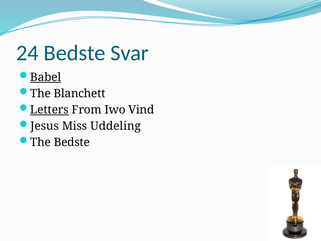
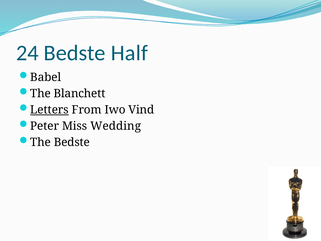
Svar: Svar -> Half (129, 53)
Babel underline: present -> none (46, 77)
Jesus: Jesus -> Peter (45, 126)
Uddeling: Uddeling -> Wedding (116, 126)
